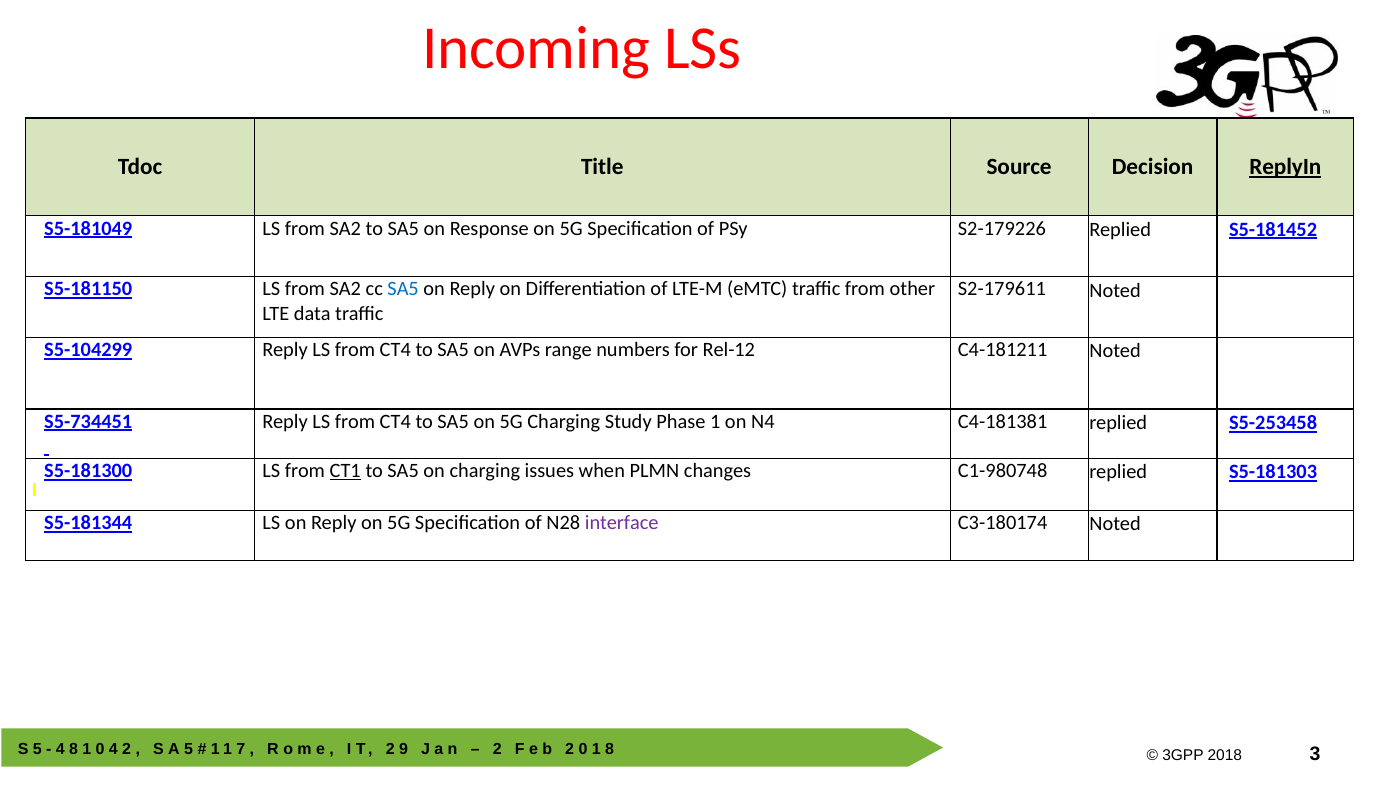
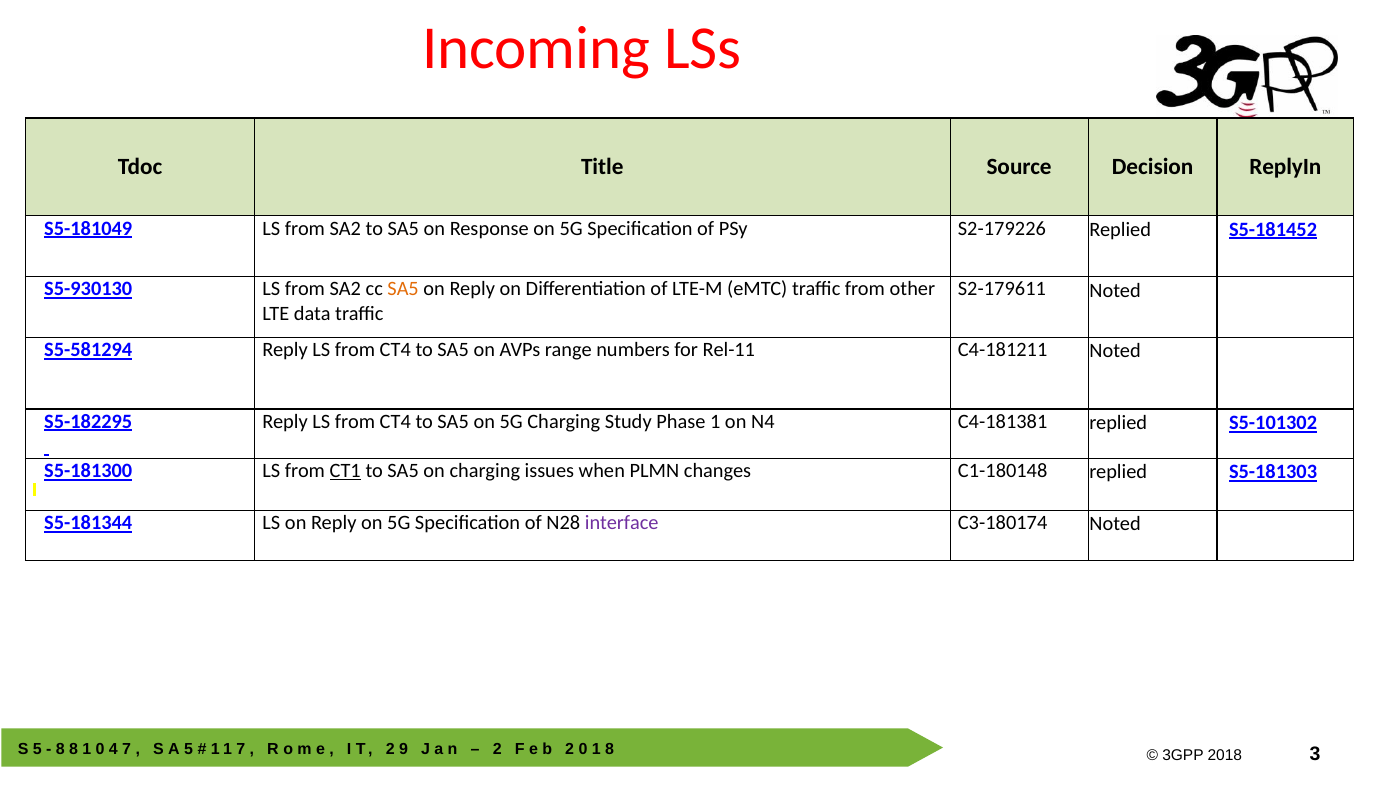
ReplyIn underline: present -> none (1285, 167)
S5-181150: S5-181150 -> S5-930130 (88, 289)
SA5 colour: blue -> orange (403, 289)
S5-104299: S5-104299 -> S5-581294 (88, 350)
Rel-12: Rel-12 -> Rel-11 (729, 350)
S5-734451: S5-734451 -> S5-182295 (88, 422)
S5-253458: S5-253458 -> S5-101302 (1273, 423)
C1-980748: C1-980748 -> C1-180148 (1003, 471)
4: 4 -> 8 (60, 750)
2: 2 -> 7 (127, 750)
